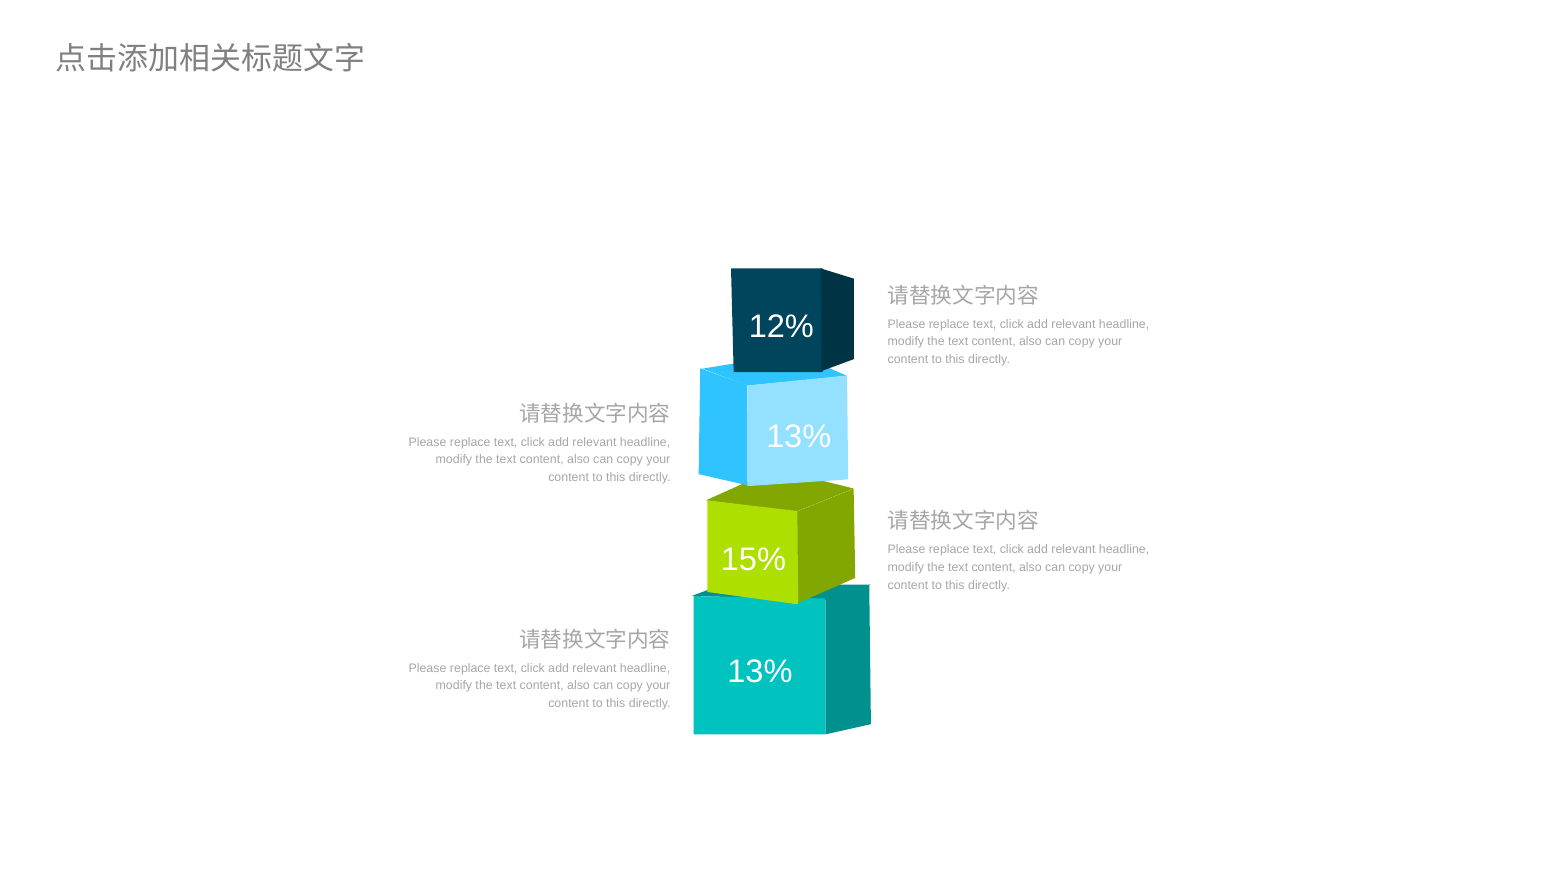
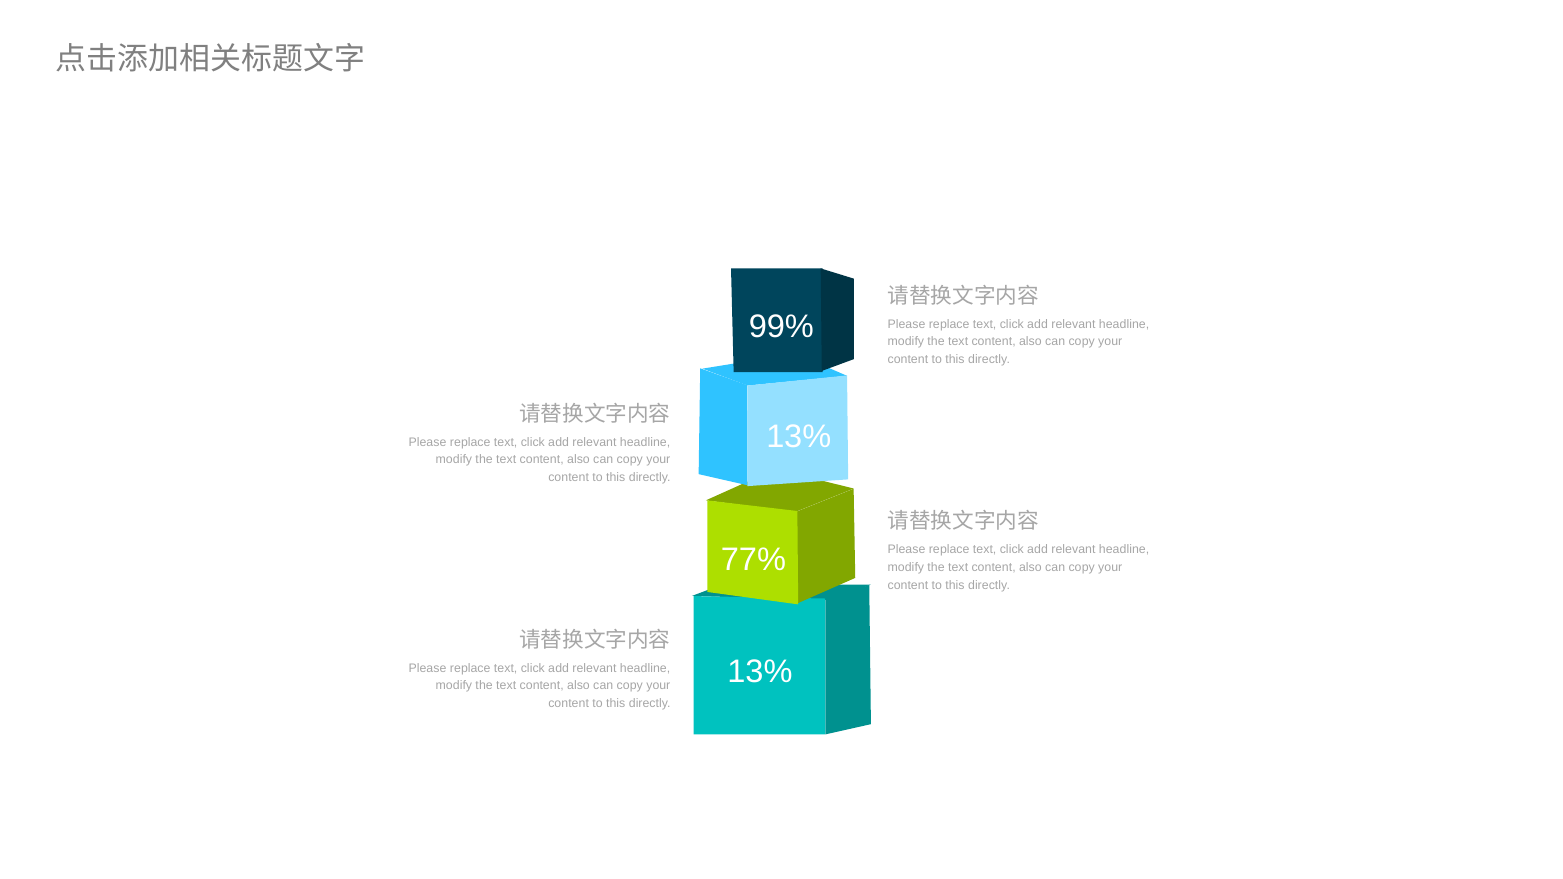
12%: 12% -> 99% (781, 326)
15%: 15% -> 77% (753, 560)
